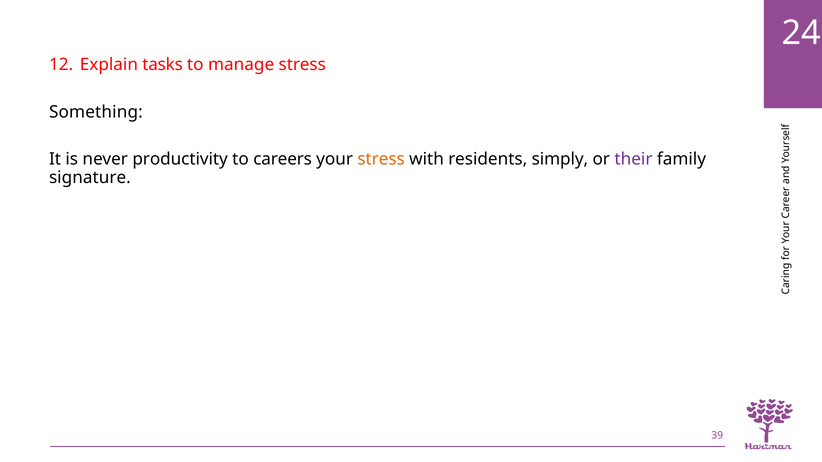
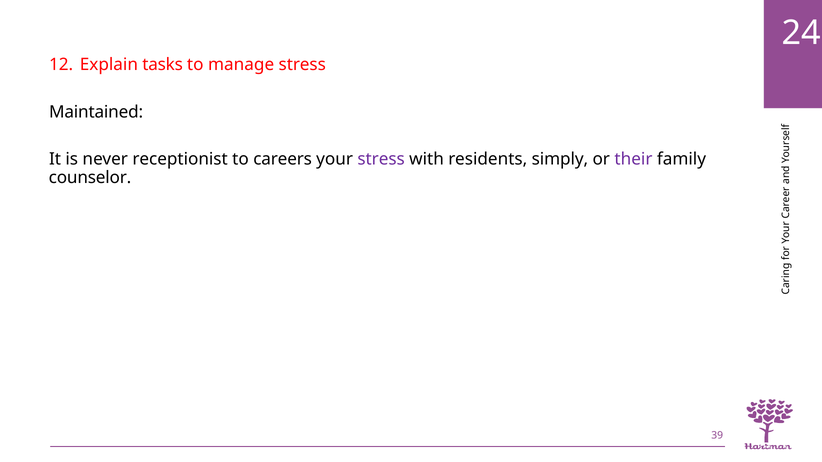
Something: Something -> Maintained (96, 112)
productivity: productivity -> receptionist (180, 159)
stress colour: orange -> purple (381, 159)
signature: signature -> counselor (90, 178)
